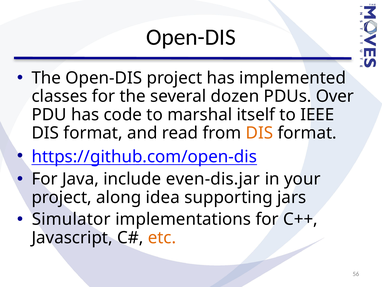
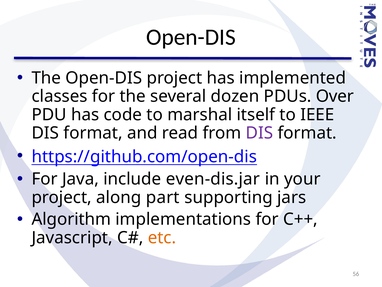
DIS colour: orange -> purple (259, 133)
idea: idea -> part (163, 197)
Simulator: Simulator -> Algorithm (71, 219)
